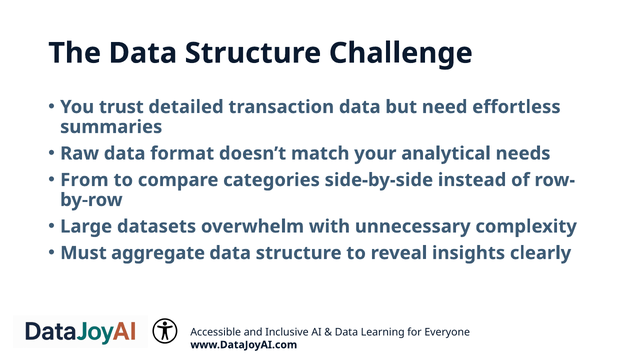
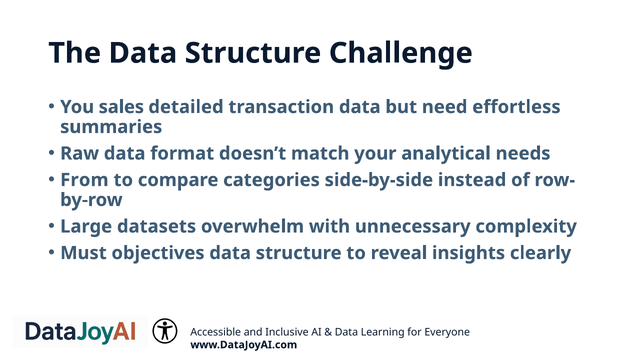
trust: trust -> sales (121, 107)
aggregate: aggregate -> objectives (158, 253)
